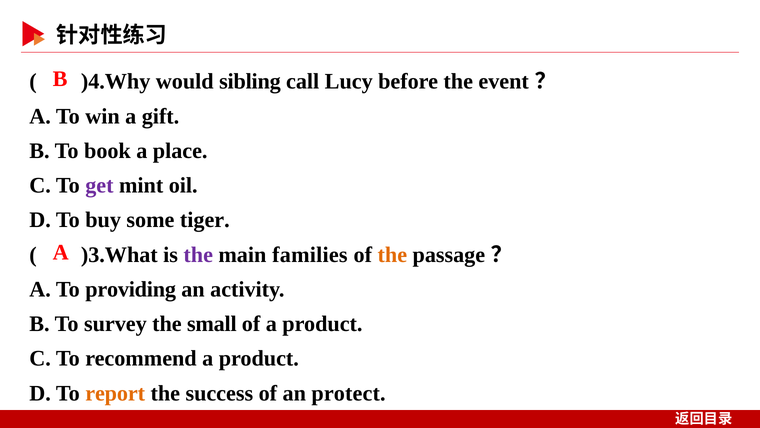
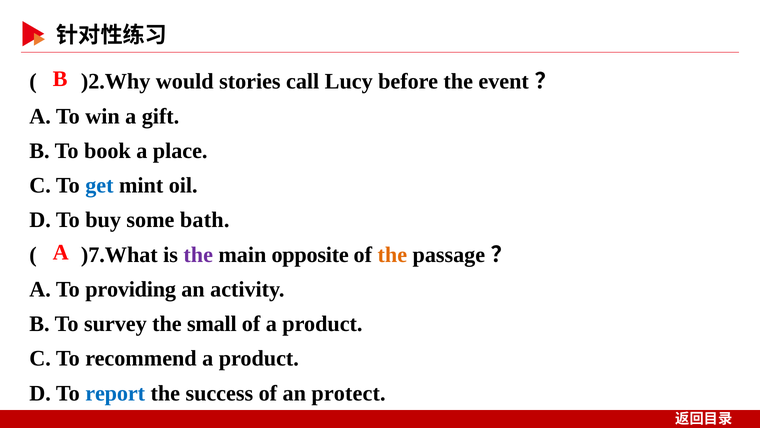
)4.Why: )4.Why -> )2.Why (116, 82)
sibling: sibling -> stories (250, 82)
get colour: purple -> blue (99, 185)
tiger: tiger -> bath (205, 220)
)3.What: )3.What -> )7.What (119, 254)
families: families -> opposite (310, 254)
report colour: orange -> blue (115, 393)
